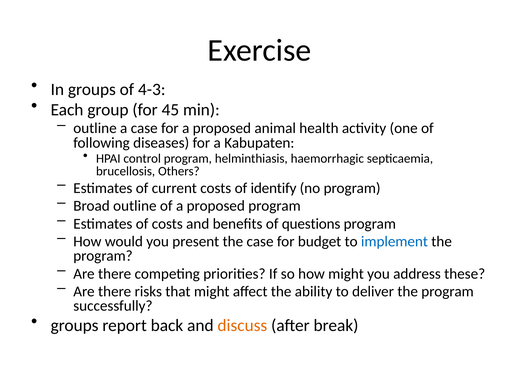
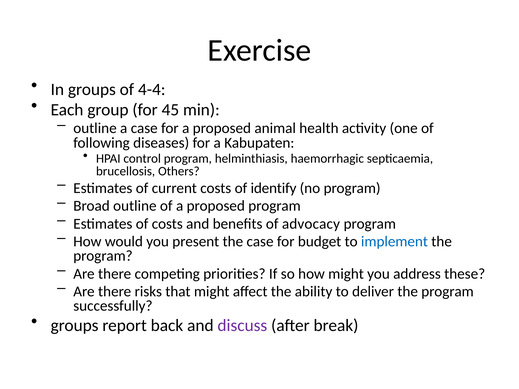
4-3: 4-3 -> 4-4 (152, 90)
questions: questions -> advocacy (311, 224)
discuss colour: orange -> purple (242, 326)
